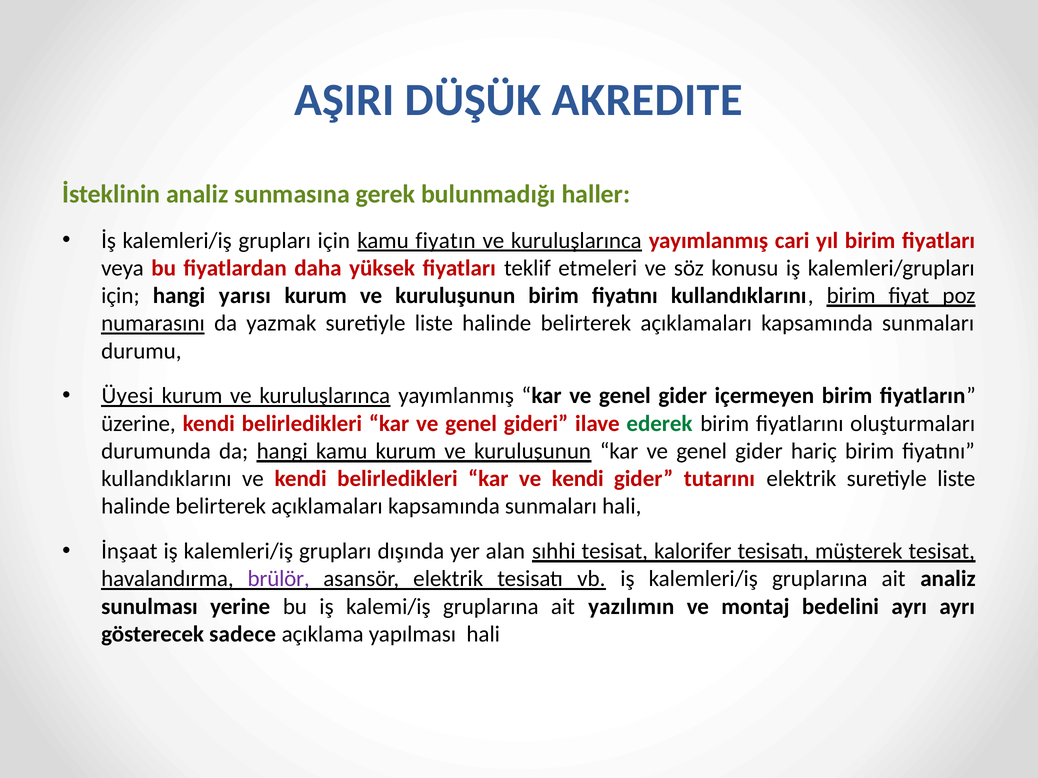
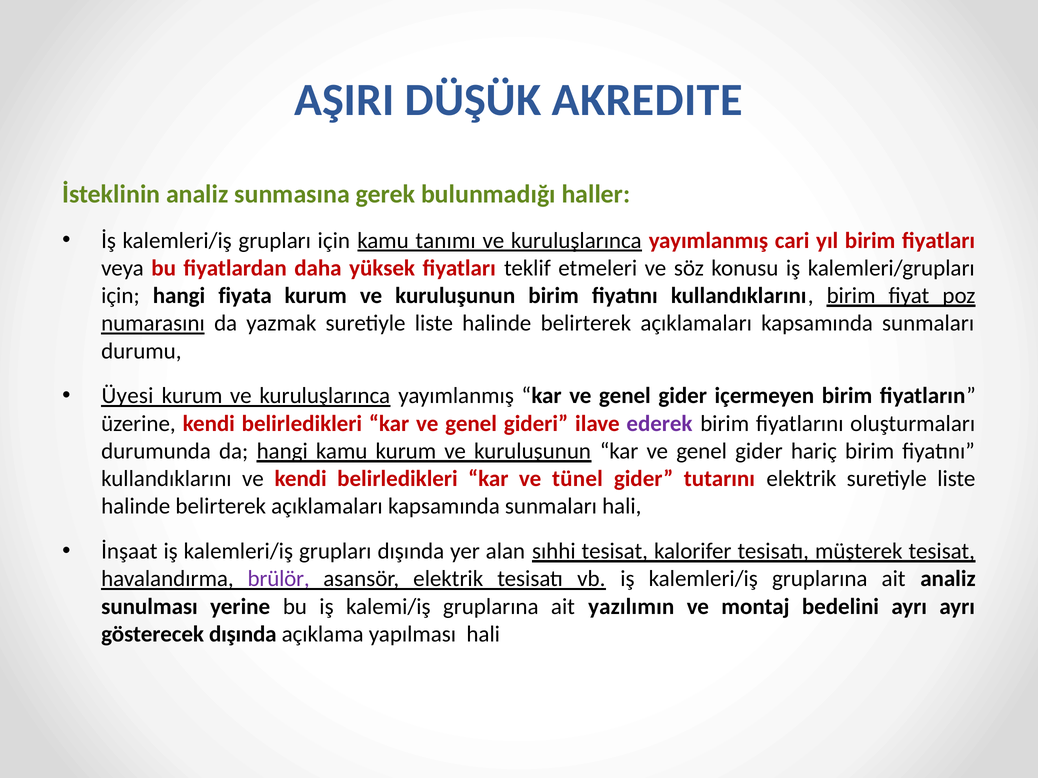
fiyatın: fiyatın -> tanımı (446, 241)
yarısı: yarısı -> fiyata (245, 296)
ederek colour: green -> purple (659, 424)
kar ve kendi: kendi -> tünel (577, 479)
gösterecek sadece: sadece -> dışında (243, 634)
